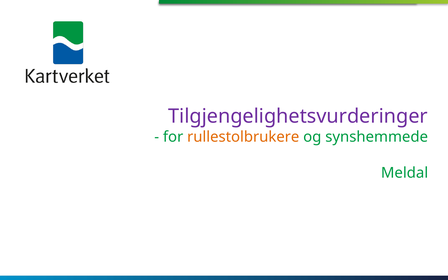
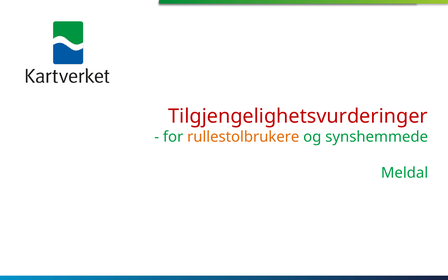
Tilgjengelighetsvurderinger colour: purple -> red (298, 116)
